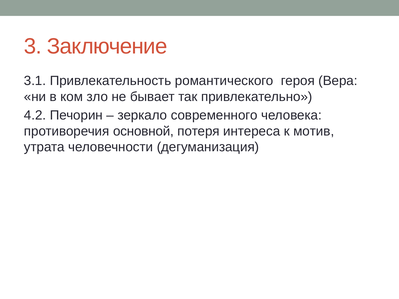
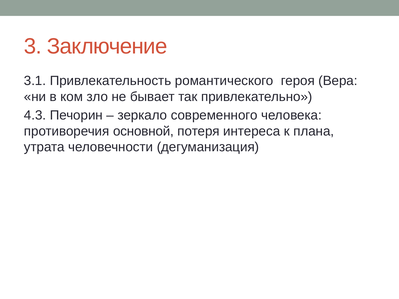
4.2: 4.2 -> 4.3 (35, 115)
мотив: мотив -> плана (314, 131)
